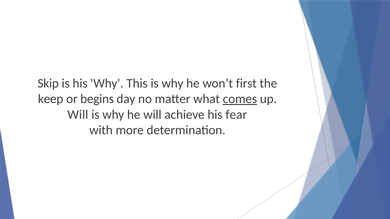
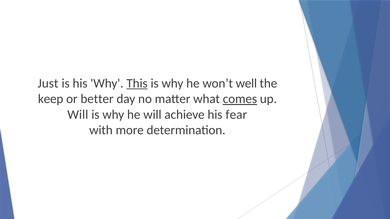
Skip: Skip -> Just (48, 83)
This underline: none -> present (137, 83)
first: first -> well (246, 83)
begins: begins -> better (97, 99)
